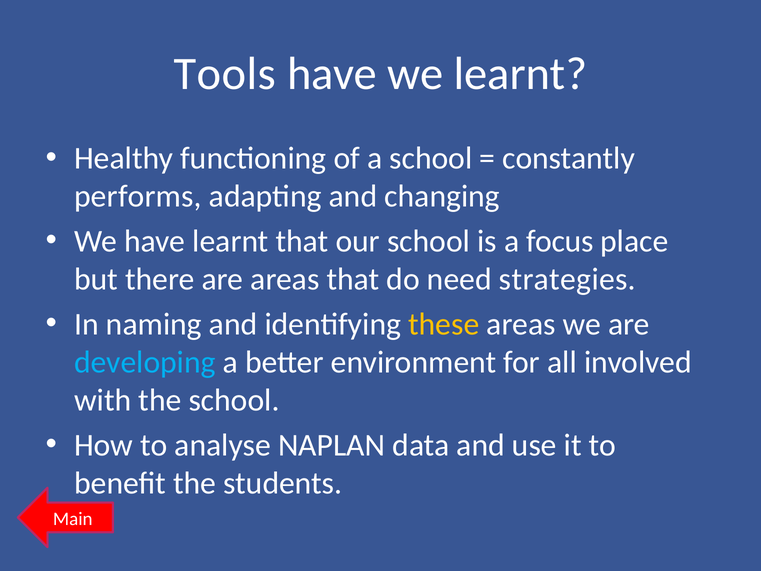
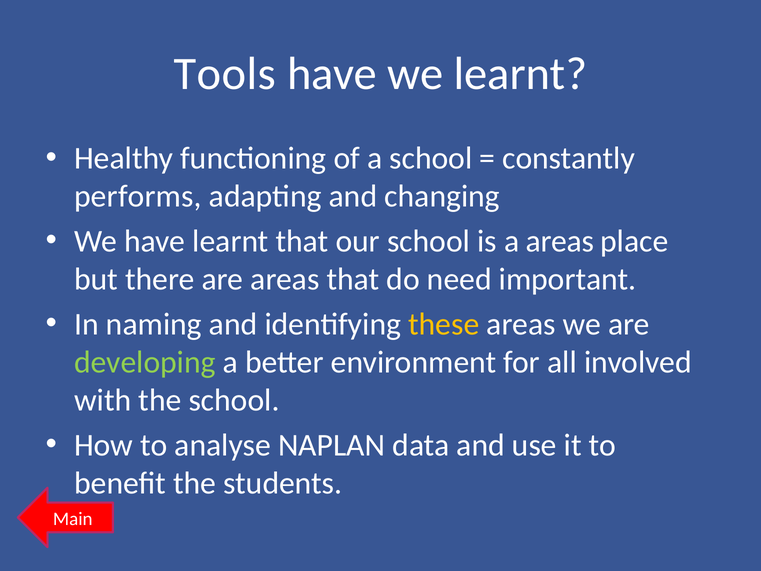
a focus: focus -> areas (560, 241)
strategies: strategies -> important (568, 279)
developing colour: light blue -> light green (145, 362)
